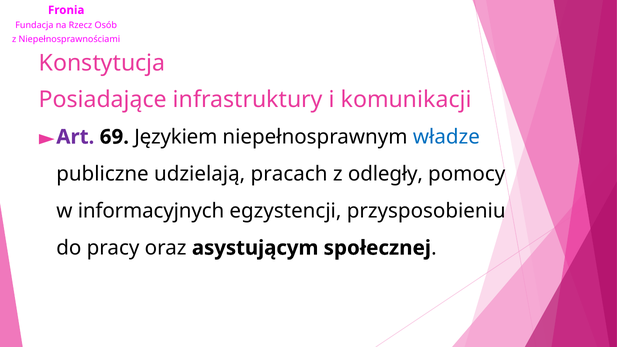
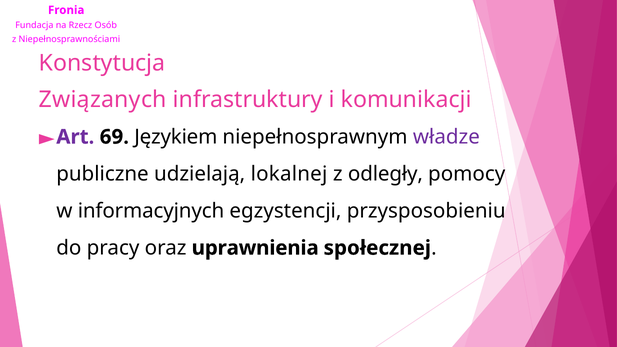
Posiadające: Posiadające -> Związanych (103, 99)
władze colour: blue -> purple (446, 137)
pracach: pracach -> lokalnej (289, 174)
asystującym: asystującym -> uprawnienia (255, 248)
